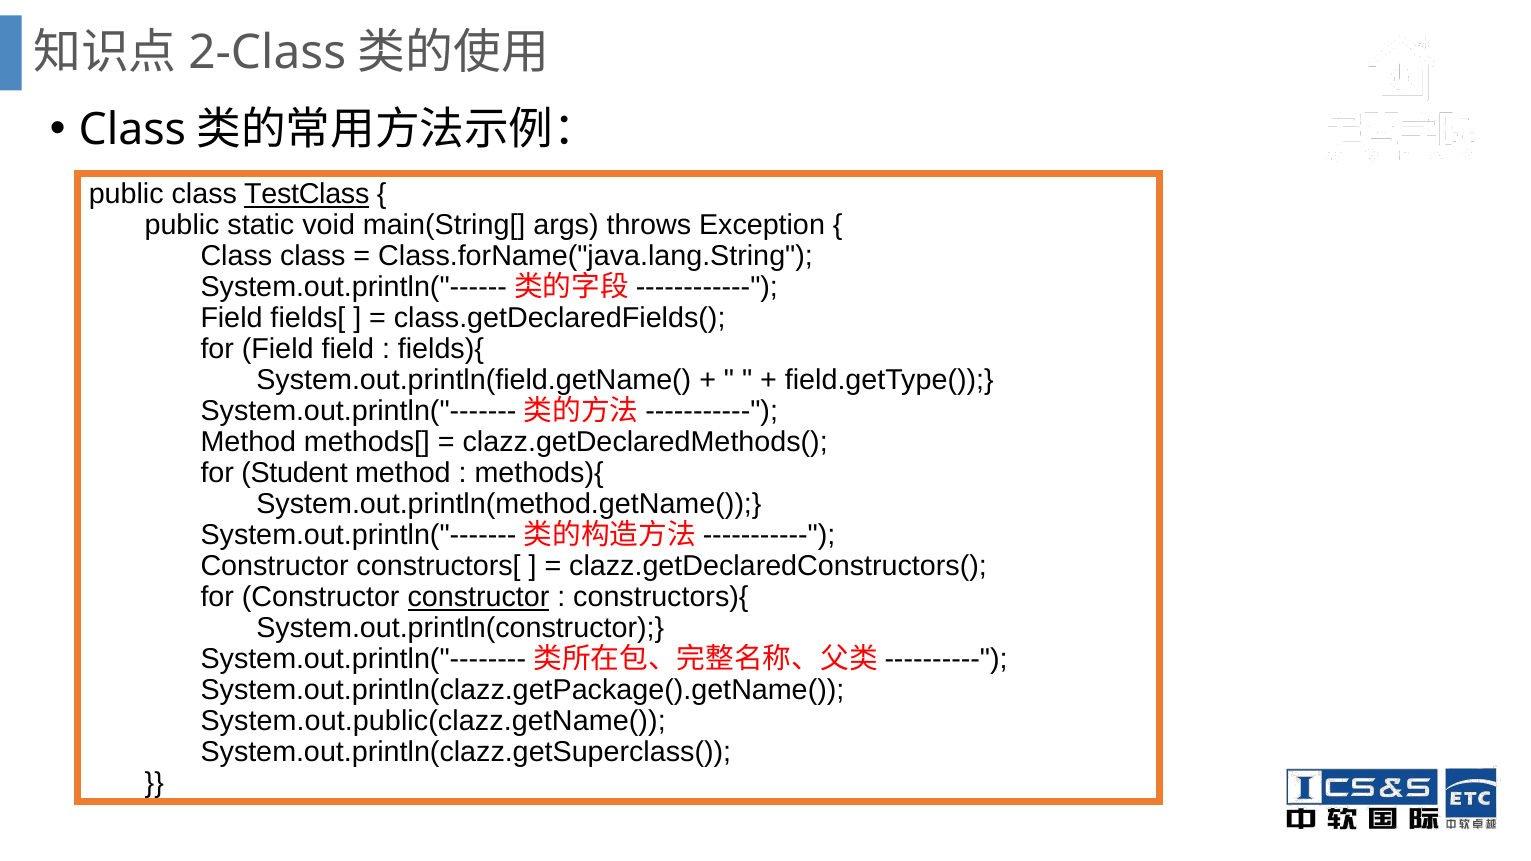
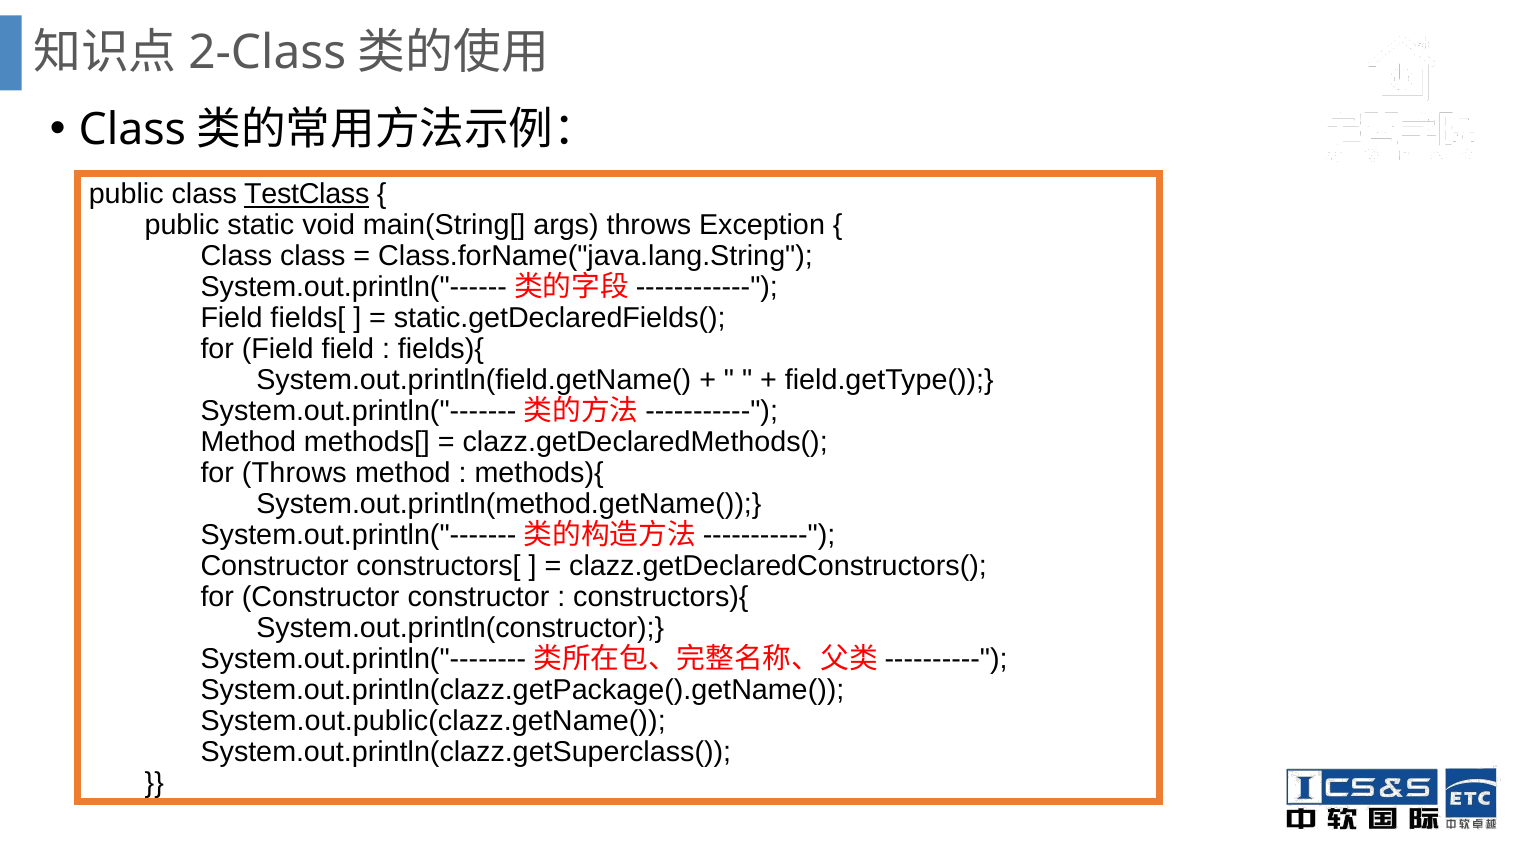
class.getDeclaredFields(: class.getDeclaredFields( -> static.getDeclaredFields( (560, 318)
for Student: Student -> Throws (294, 473)
constructor underline: present -> none (478, 598)
